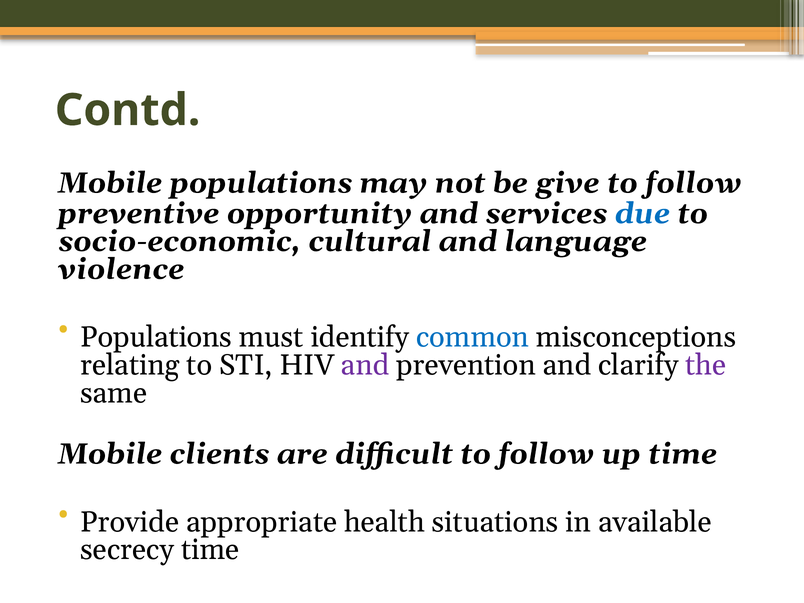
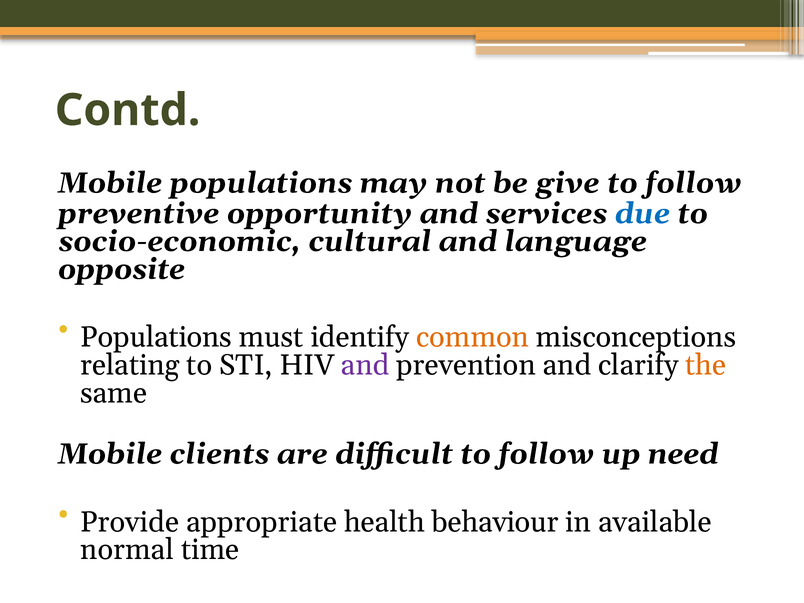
violence: violence -> opposite (122, 269)
common colour: blue -> orange (472, 337)
the colour: purple -> orange (706, 365)
up time: time -> need (683, 454)
situations: situations -> behaviour (495, 522)
secrecy: secrecy -> normal (127, 550)
